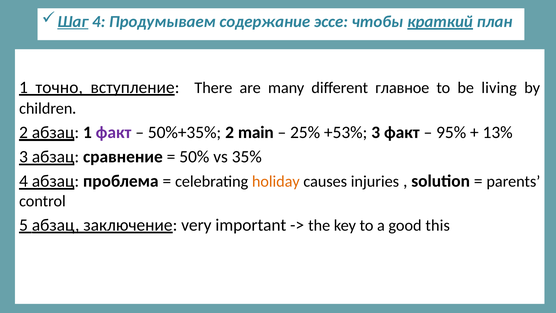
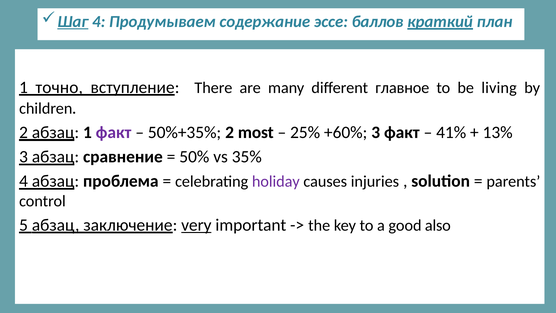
чтобы: чтобы -> баллов (378, 22)
main: main -> most (256, 132)
+53%: +53% -> +60% (346, 132)
95%: 95% -> 41% (451, 132)
holiday colour: orange -> purple (276, 181)
very underline: none -> present (196, 225)
this: this -> also (438, 225)
